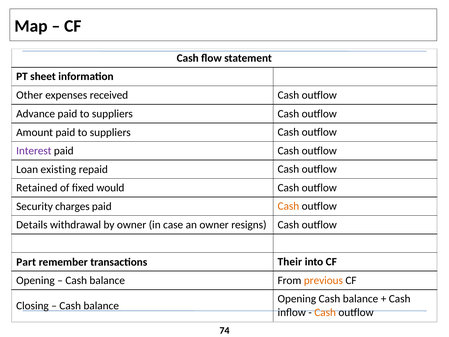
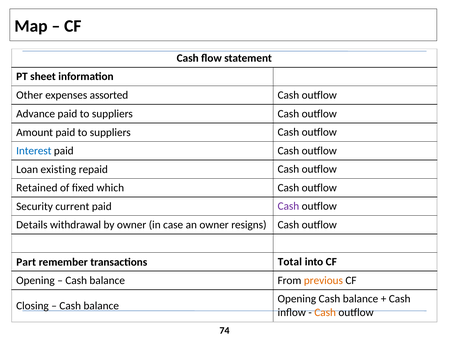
received: received -> assorted (109, 95)
Interest colour: purple -> blue (34, 151)
would: would -> which (110, 188)
charges: charges -> current (72, 206)
Cash colour: orange -> purple (288, 206)
Their: Their -> Total (290, 262)
